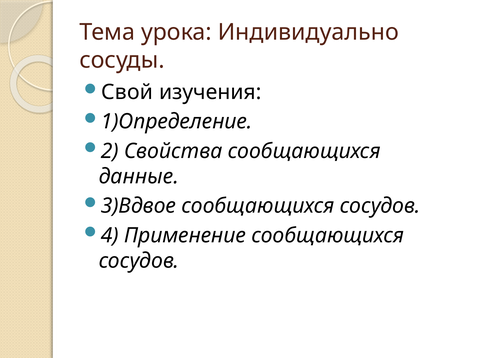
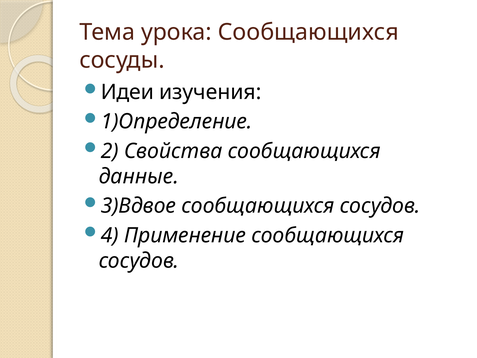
урока Индивидуально: Индивидуально -> Сообщающихся (308, 32)
Свой: Свой -> Идеи (127, 92)
